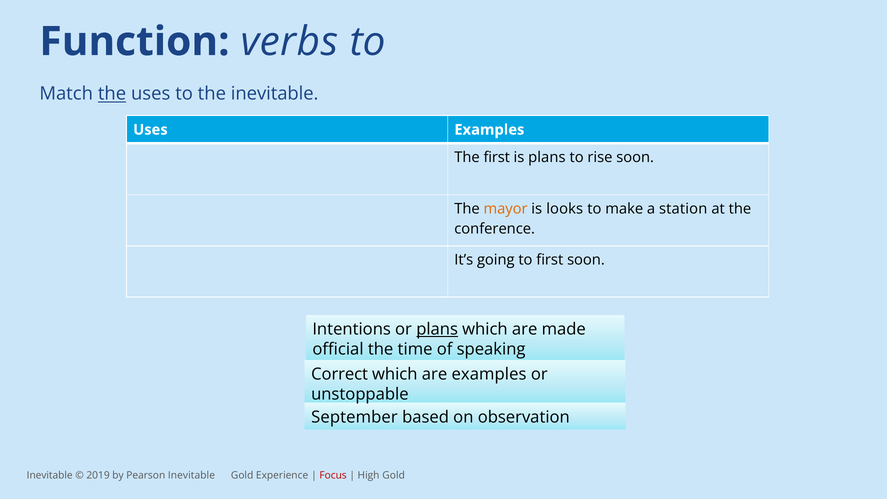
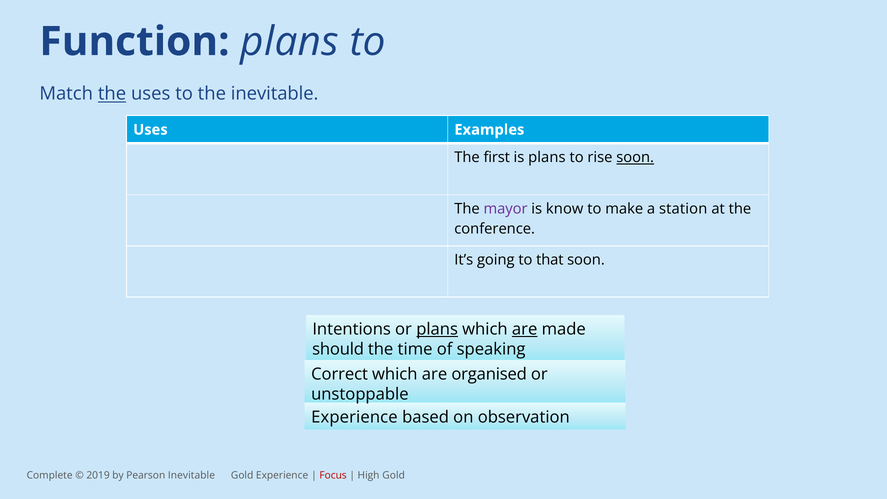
Function verbs: verbs -> plans (290, 42)
soon underline: none -> present (635, 158)
mayor colour: orange -> purple (506, 209)
looks: looks -> know (565, 209)
to first: first -> that (550, 260)
are underline: none -> present (525, 329)
official: official -> should (338, 349)
are examples: examples -> organised (489, 374)
September: September -> Experience (354, 417)
Inevitable: Inevitable -> Complete (50, 475)
